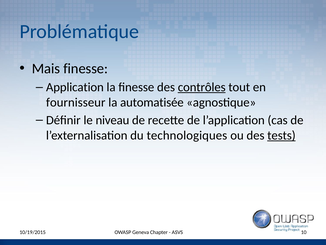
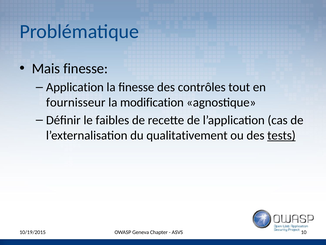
contrôles underline: present -> none (202, 87)
automatisée: automatisée -> modification (152, 102)
niveau: niveau -> faibles (112, 120)
technologiques: technologiques -> qualitativement (187, 135)
